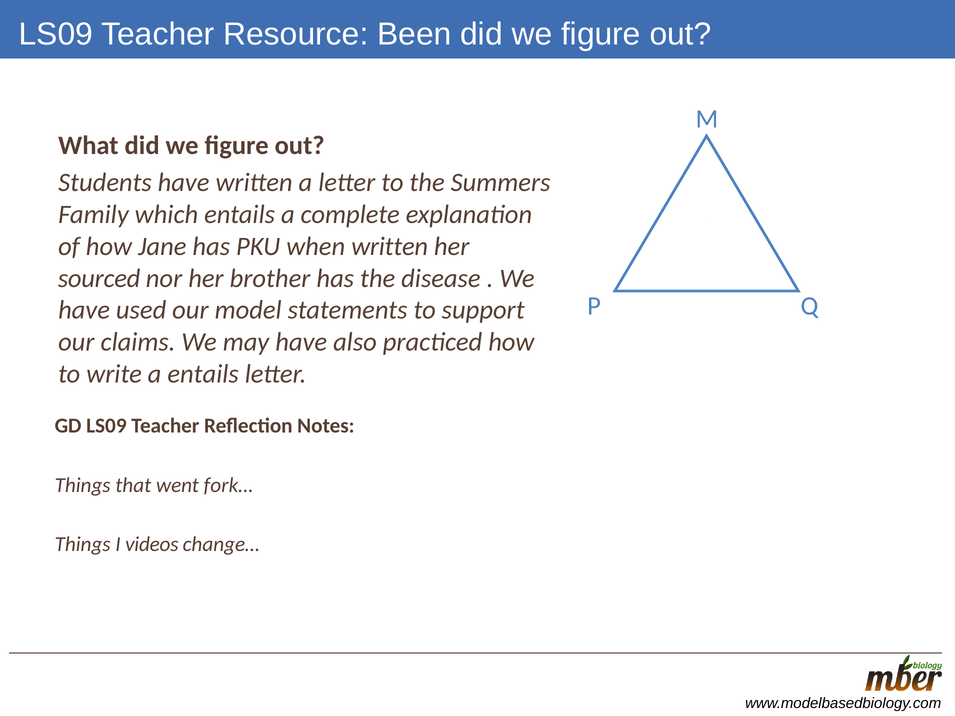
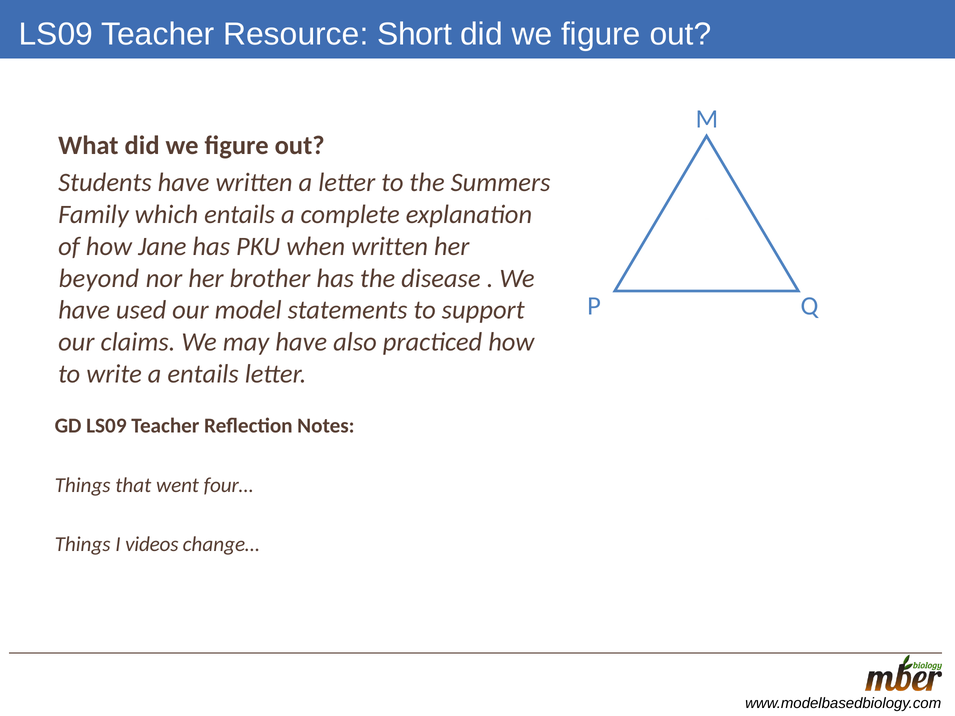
Been: Been -> Short (415, 34)
sourced: sourced -> beyond (99, 278)
fork…: fork… -> four… (229, 485)
